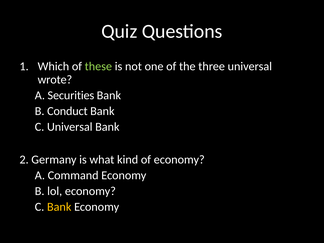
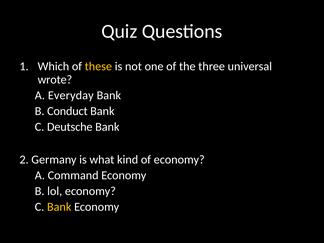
these colour: light green -> yellow (98, 66)
Securities: Securities -> Everyday (71, 95)
C Universal: Universal -> Deutsche (70, 127)
